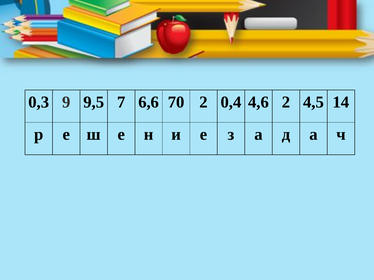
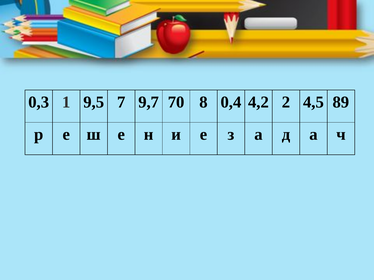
9: 9 -> 1 (66, 102)
6,6: 6,6 -> 9,7 (149, 102)
70 2: 2 -> 8 (204, 102)
4,6: 4,6 -> 4,2 (259, 102)
14: 14 -> 89 (341, 102)
